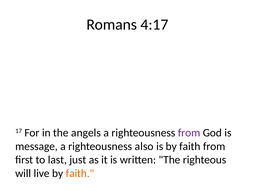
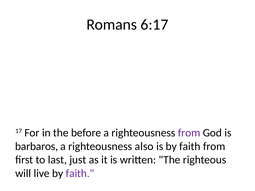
4:17: 4:17 -> 6:17 (154, 25)
angels: angels -> before (86, 133)
message: message -> barbaros (37, 146)
faith colour: orange -> purple (80, 174)
